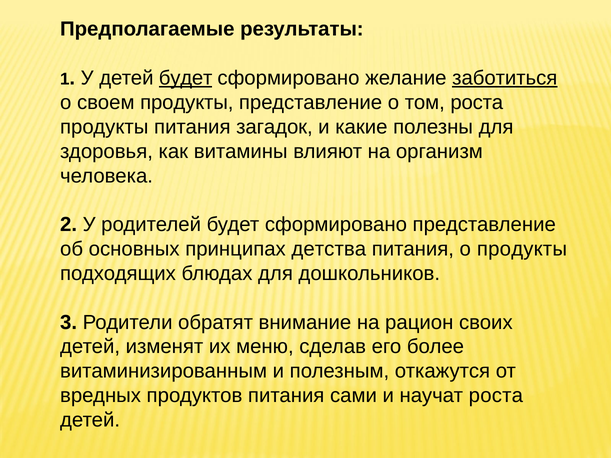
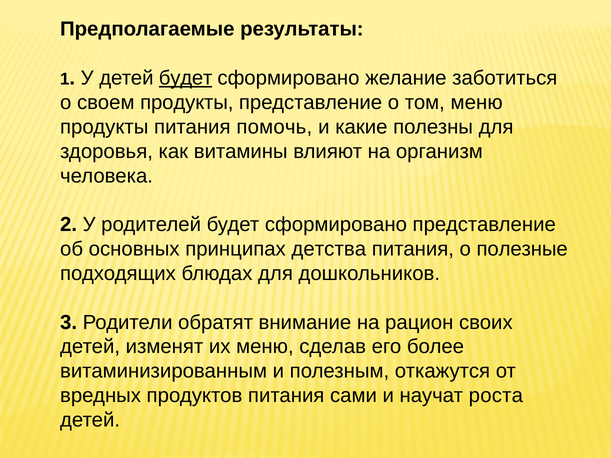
заботиться underline: present -> none (505, 78)
том роста: роста -> меню (477, 103)
загадок: загадок -> помочь (274, 127)
о продукты: продукты -> полезные (522, 249)
